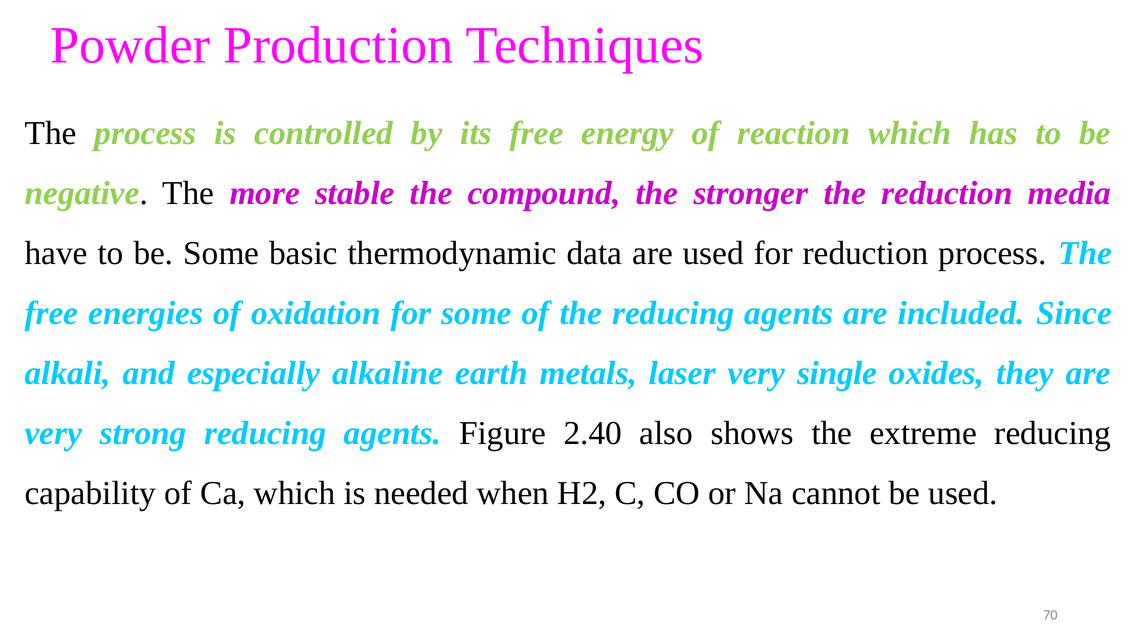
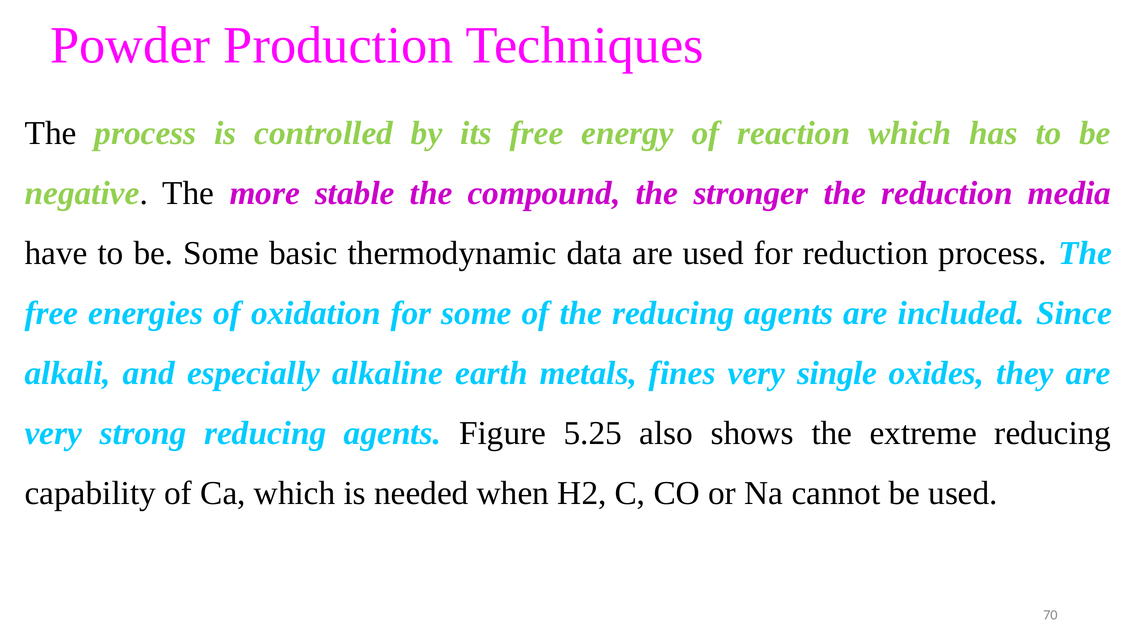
laser: laser -> fines (682, 373)
2.40: 2.40 -> 5.25 (593, 433)
